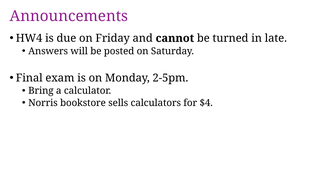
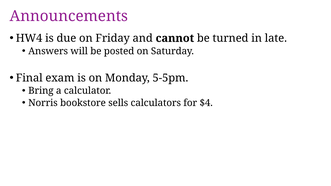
2-5pm: 2-5pm -> 5-5pm (170, 78)
